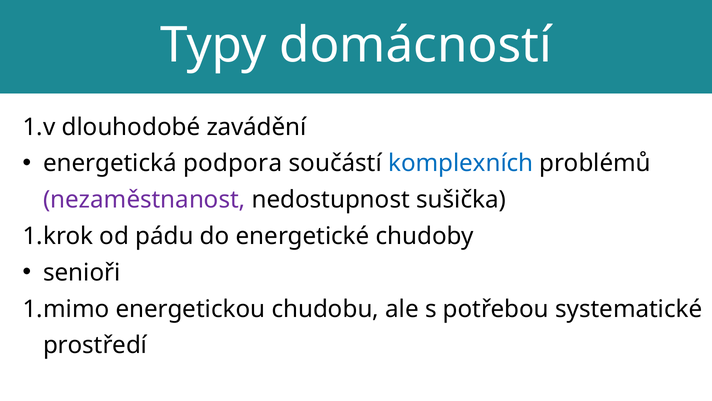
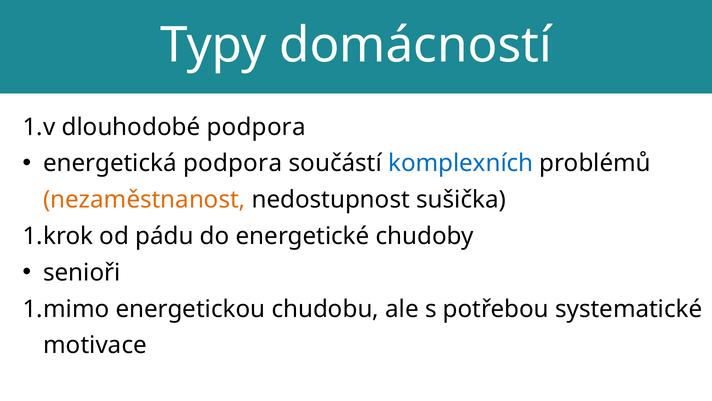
dlouhodobé zavádění: zavádění -> podpora (256, 127)
nezaměstnanost colour: purple -> orange (144, 200)
prostředí: prostředí -> motivace (95, 345)
